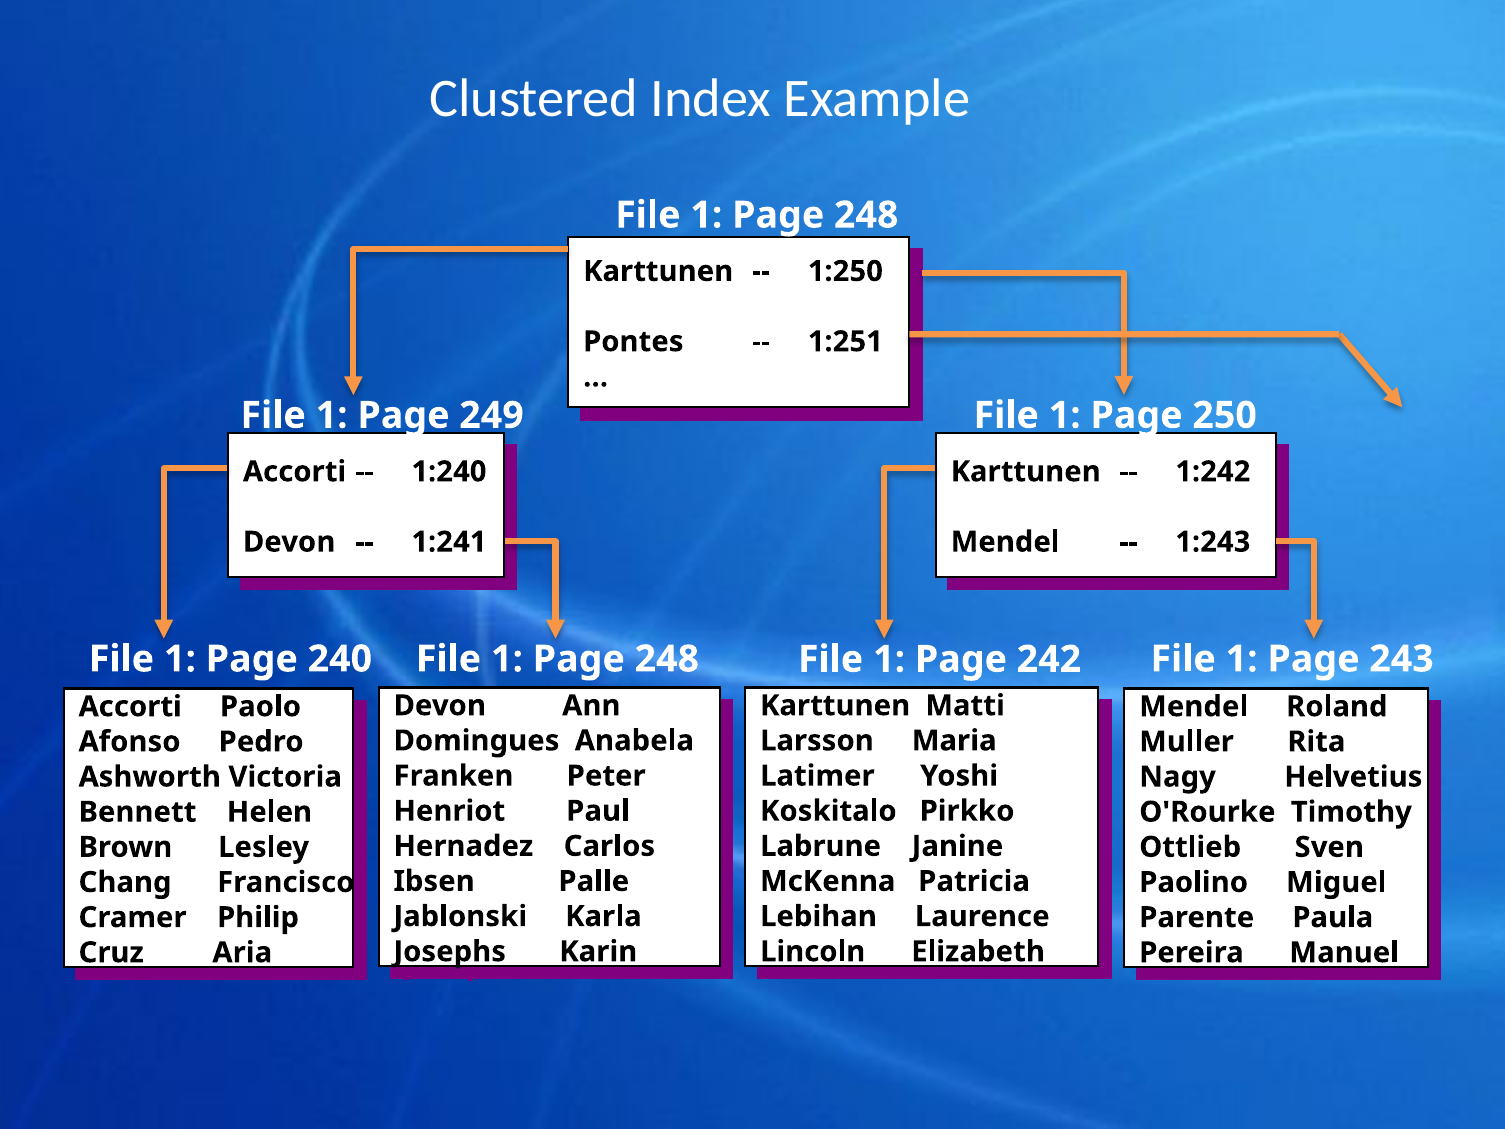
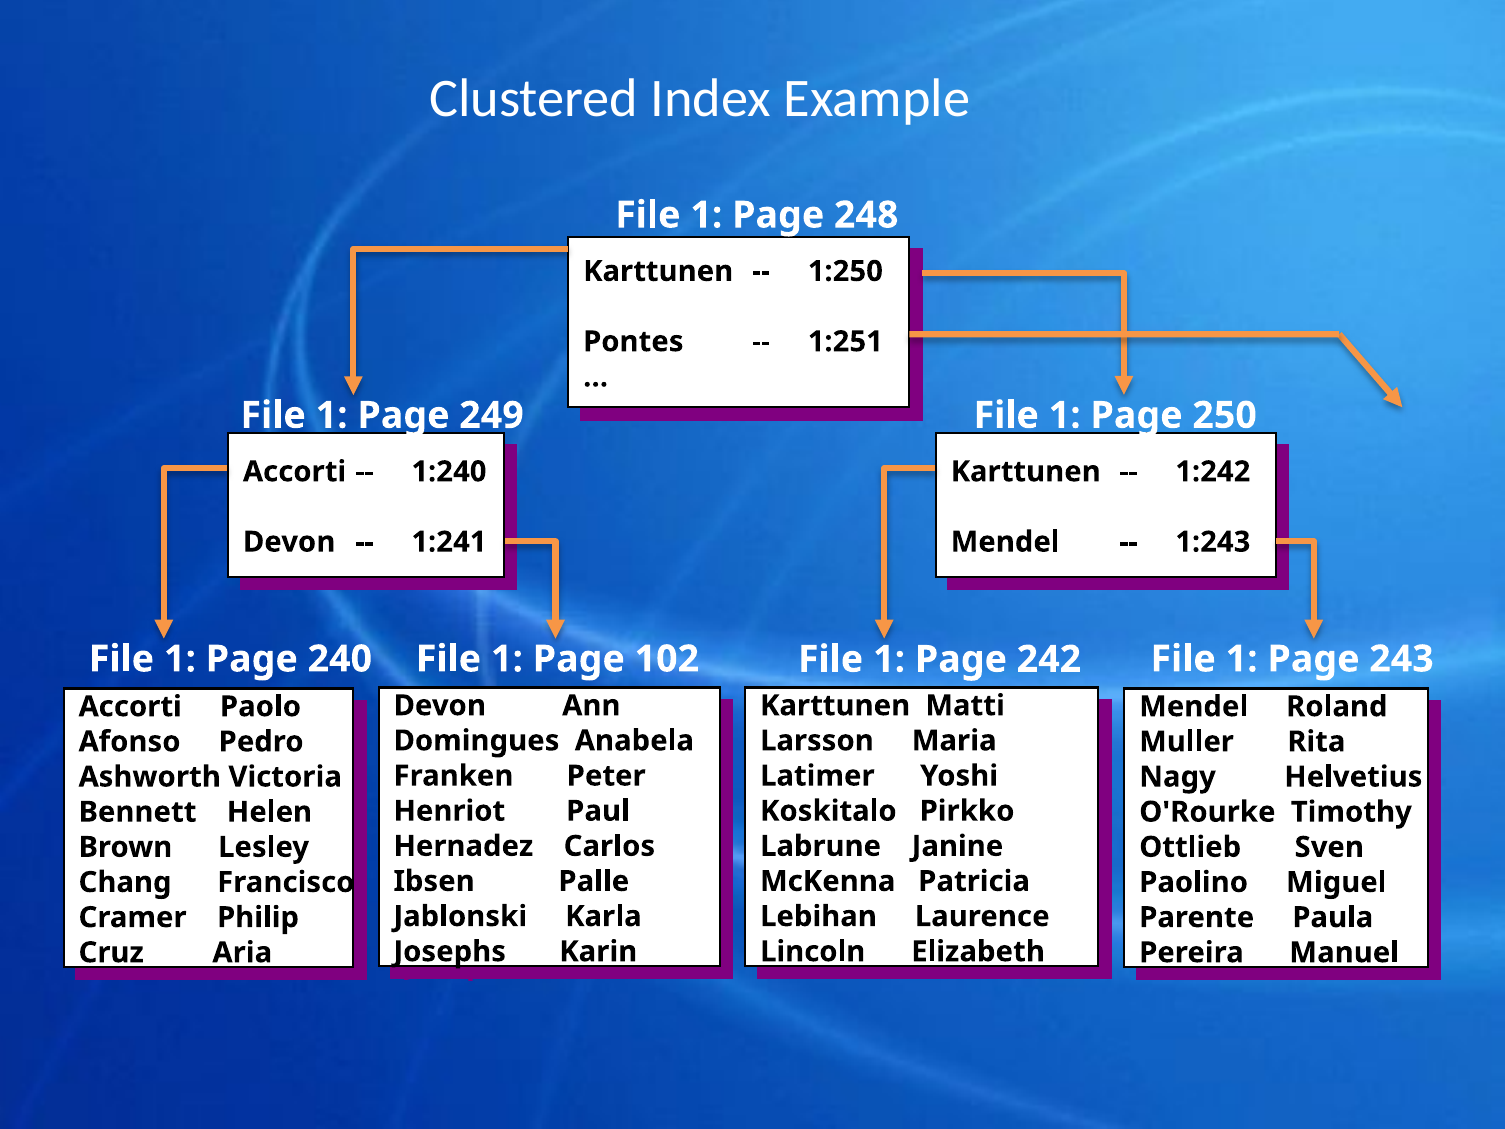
248: 248 -> 102 (667, 659)
